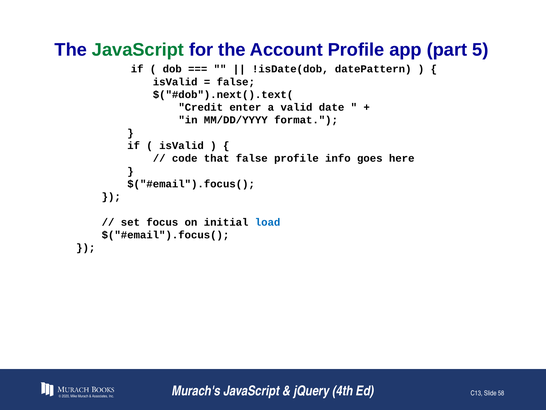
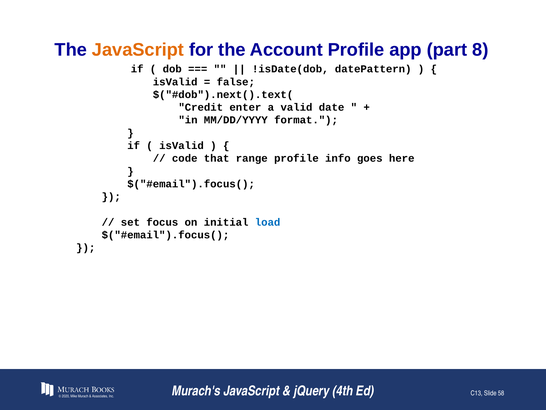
JavaScript colour: green -> orange (138, 50)
5: 5 -> 8 (480, 50)
that false: false -> range (252, 158)
